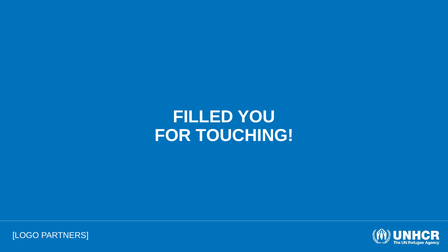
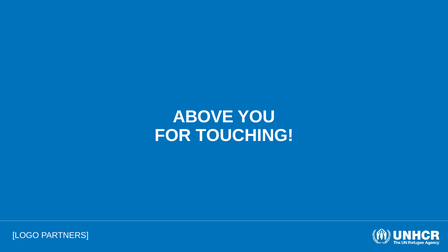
FILLED: FILLED -> ABOVE (203, 117)
